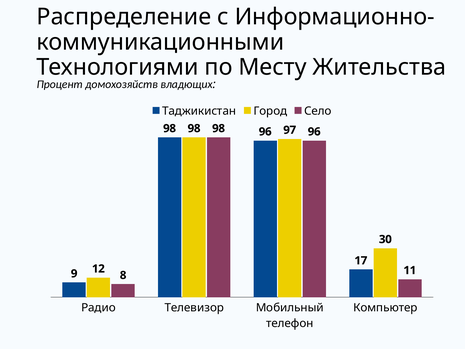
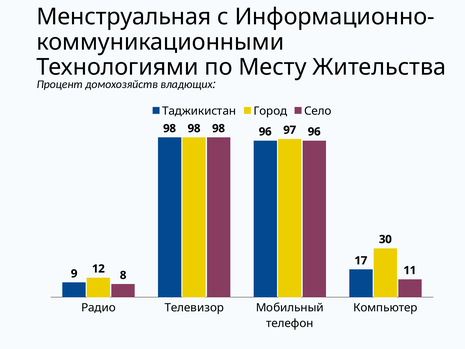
Распределение: Распределение -> Менструальная (124, 17)
